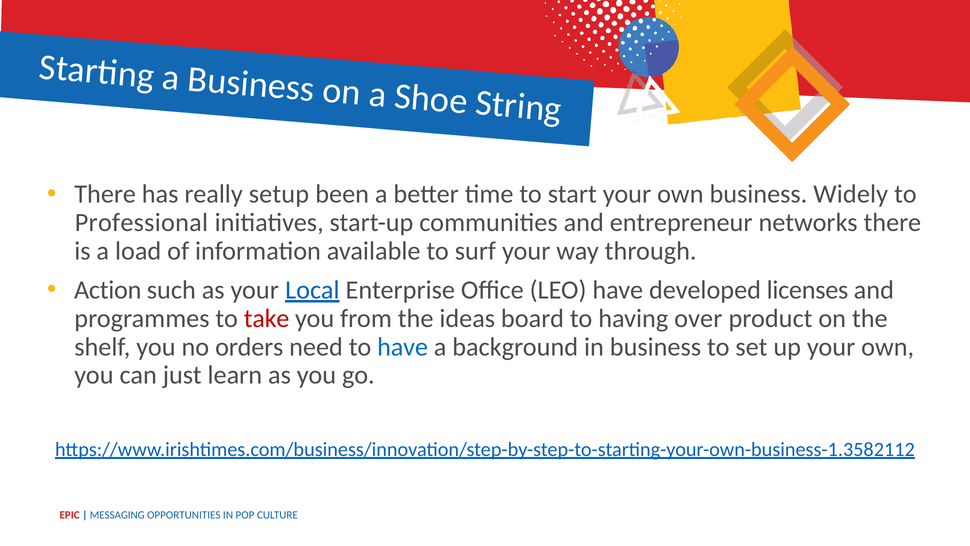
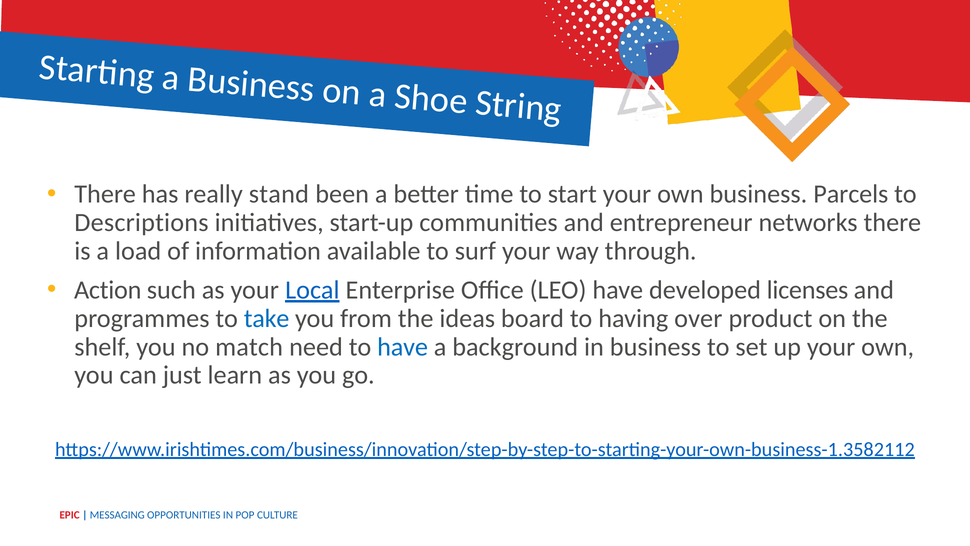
setup: setup -> stand (279, 194)
Widely: Widely -> Parcels (851, 194)
Professional: Professional -> Descriptions (141, 222)
take colour: red -> blue (267, 318)
orders: orders -> match (249, 347)
